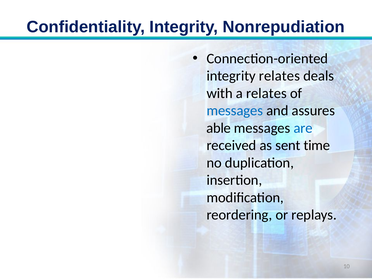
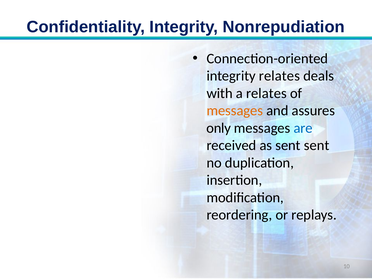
messages colour: blue -> orange (235, 111)
able: able -> only (219, 128)
sent time: time -> sent (317, 145)
